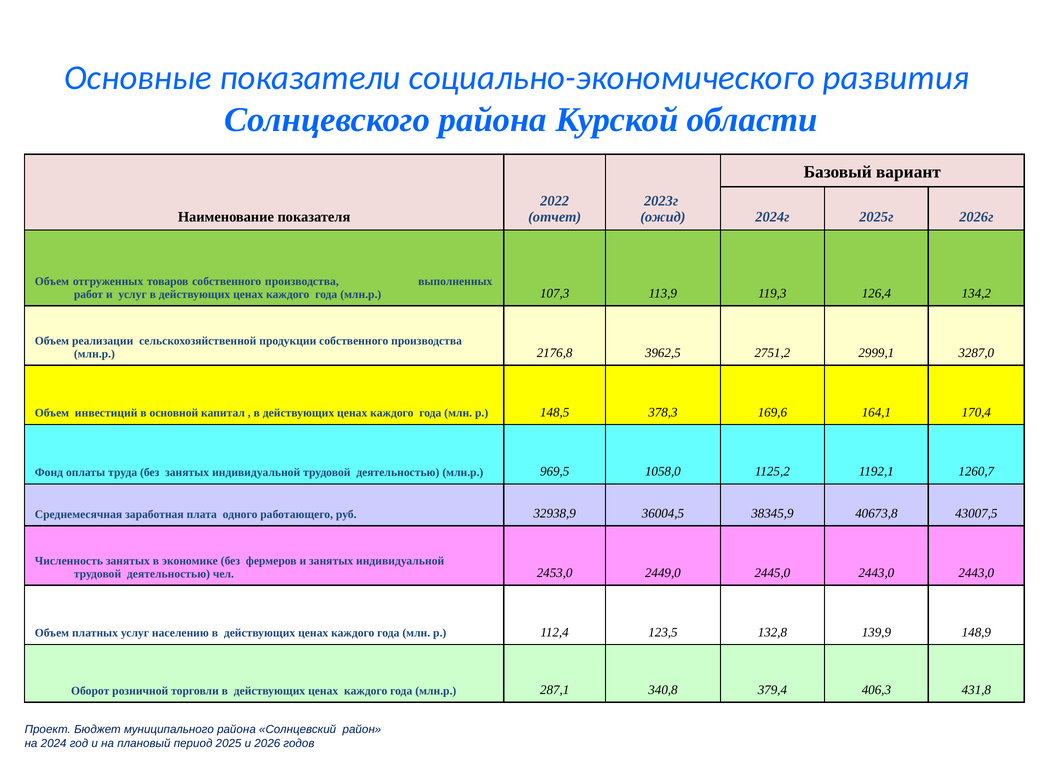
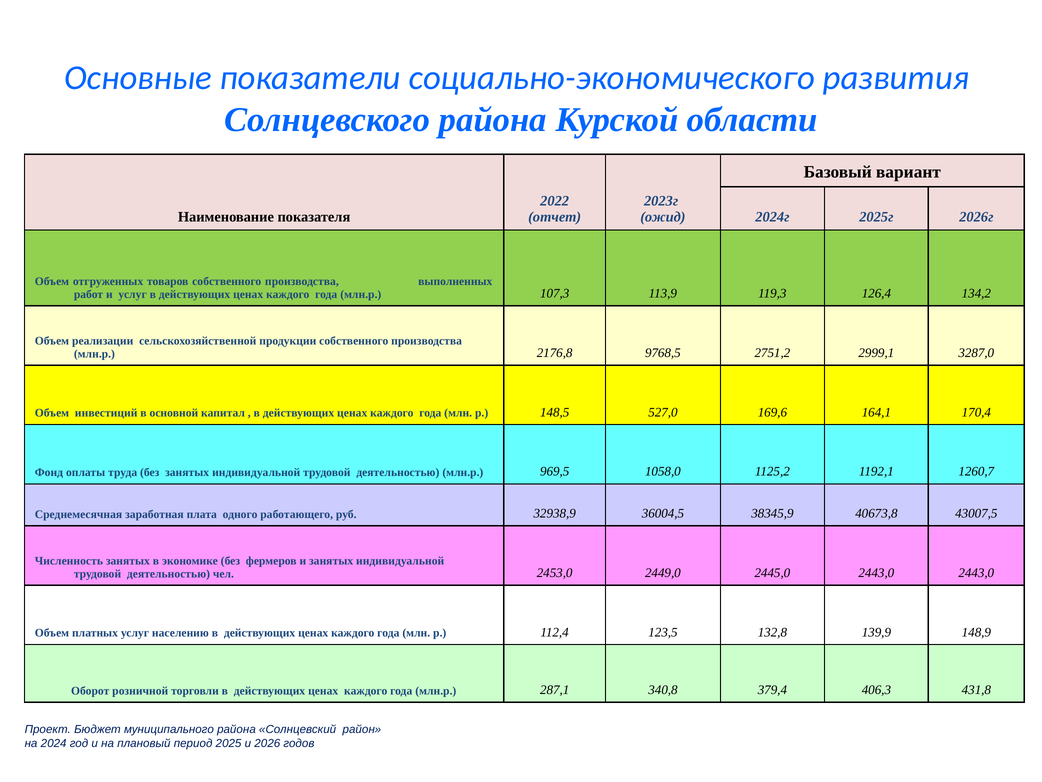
3962,5: 3962,5 -> 9768,5 (663, 353)
378,3: 378,3 -> 527,0 (663, 412)
